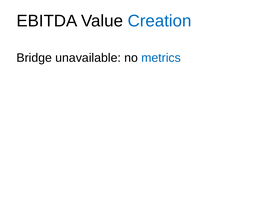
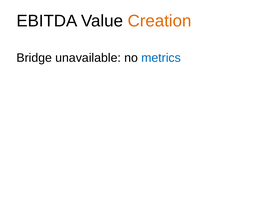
Creation colour: blue -> orange (160, 21)
